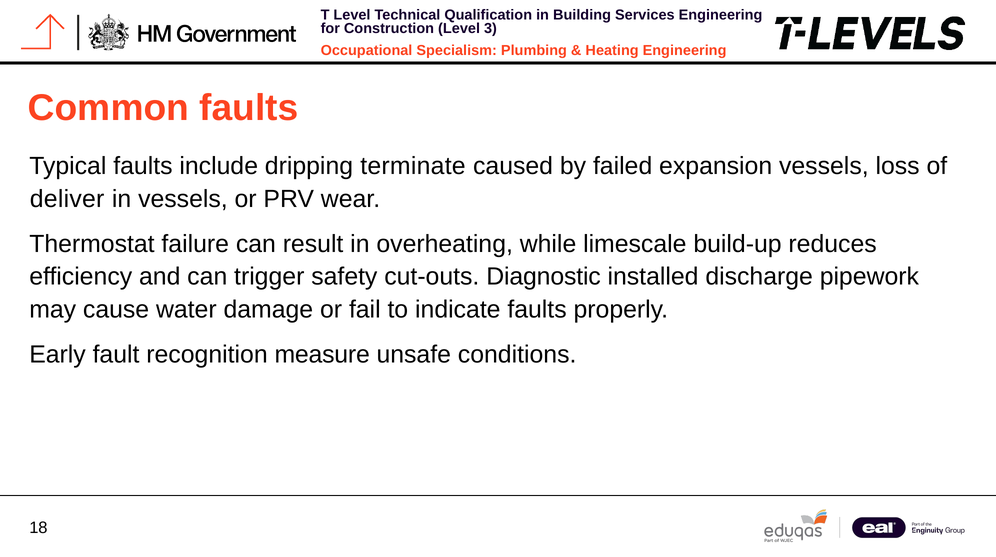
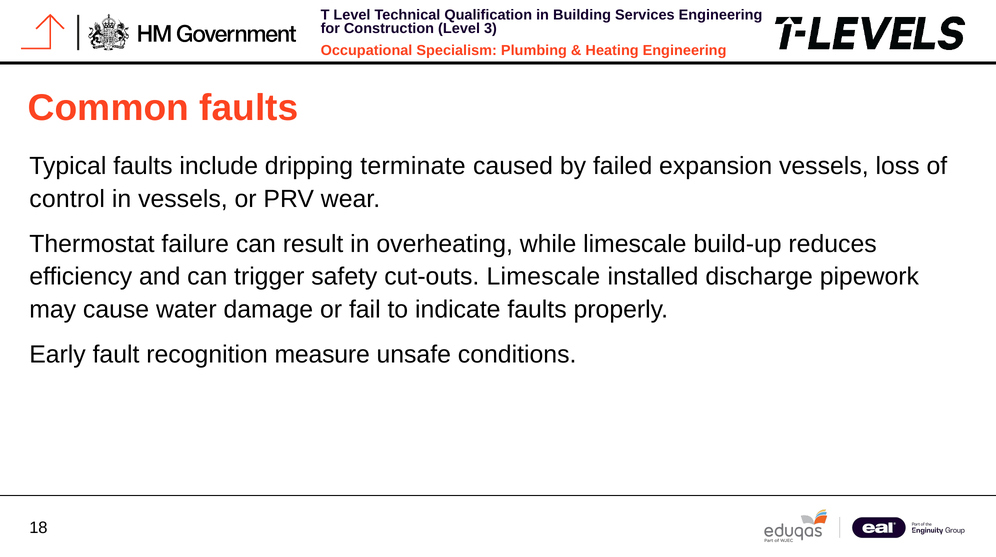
deliver: deliver -> control (67, 199)
cut-outs Diagnostic: Diagnostic -> Limescale (543, 277)
